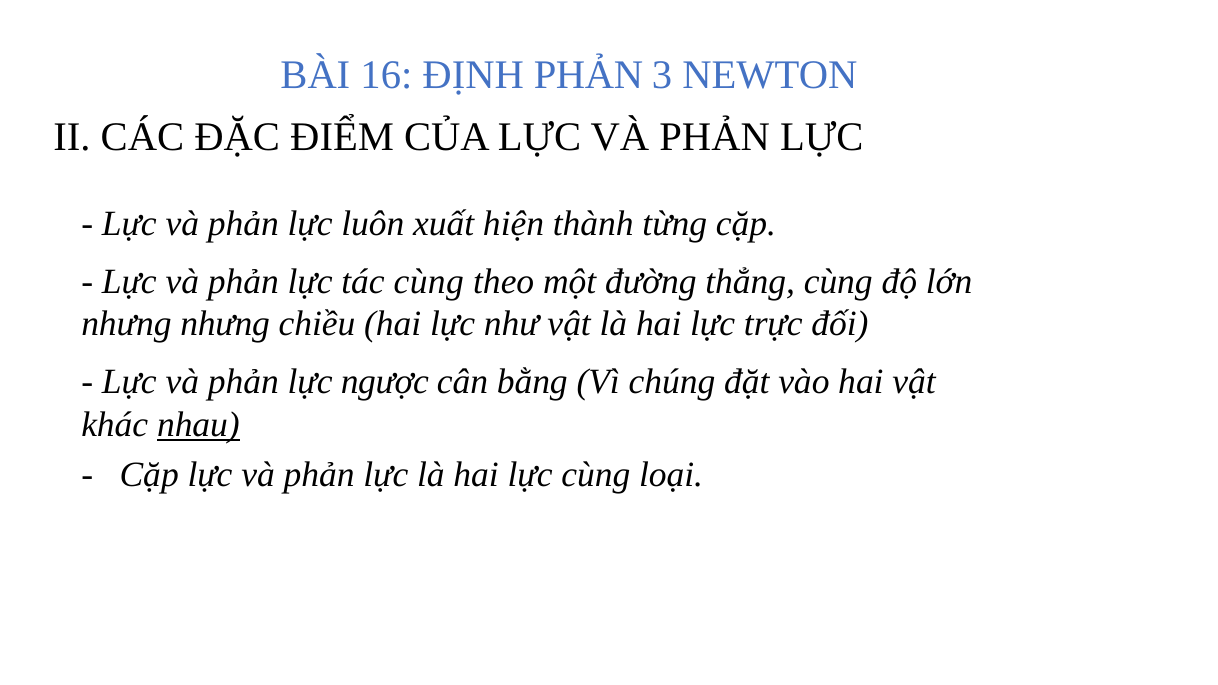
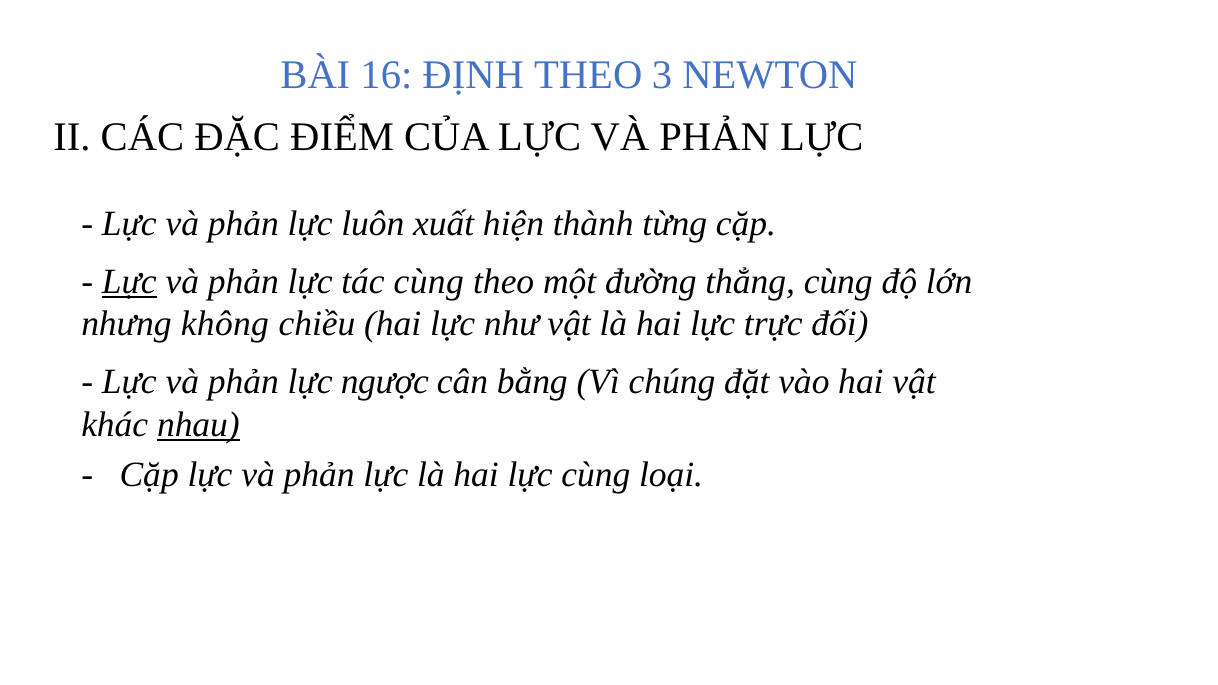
ĐỊNH PHẢN: PHẢN -> THEO (588, 75)
Lực underline: none -> present (129, 282)
nhưng nhưng: nhưng -> không (225, 324)
